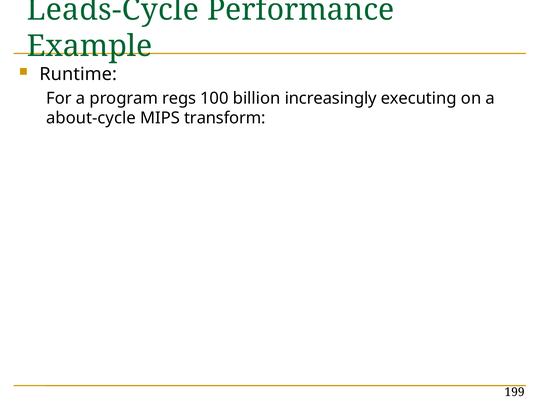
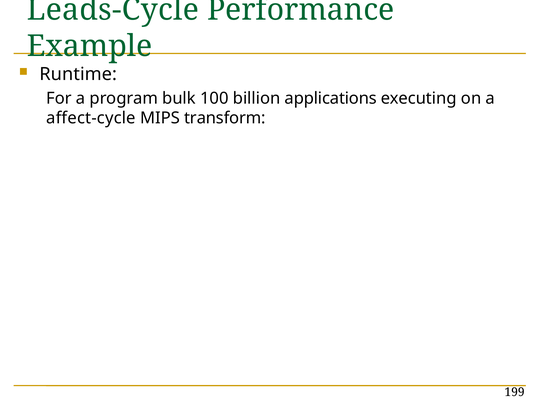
regs: regs -> bulk (179, 98)
increasingly: increasingly -> applications (331, 98)
about-cycle: about-cycle -> affect-cycle (91, 118)
